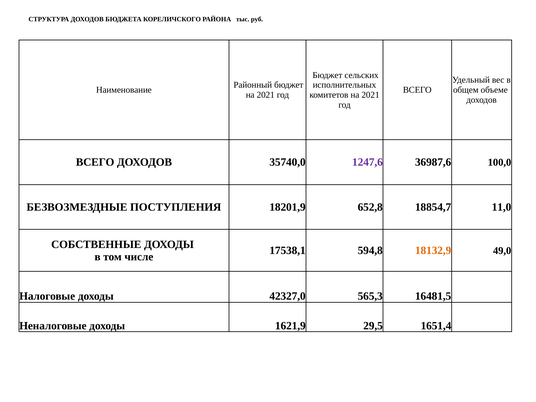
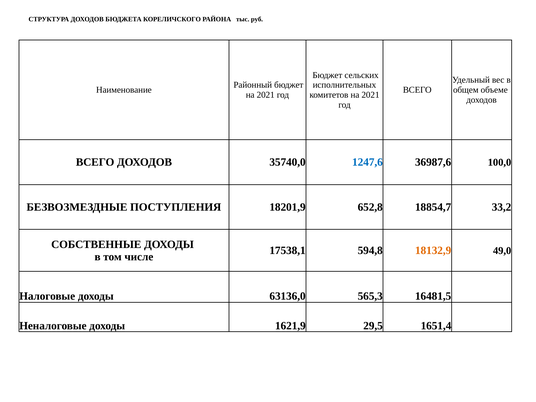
1247,6 colour: purple -> blue (367, 162)
11,0: 11,0 -> 33,2 (502, 207)
42327,0: 42327,0 -> 63136,0 (288, 296)
